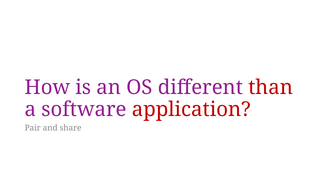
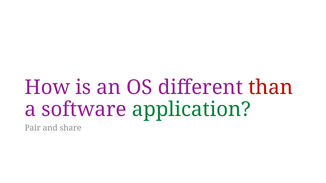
application colour: red -> green (191, 110)
